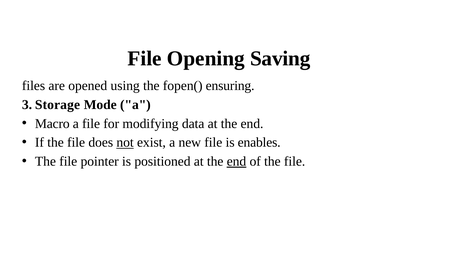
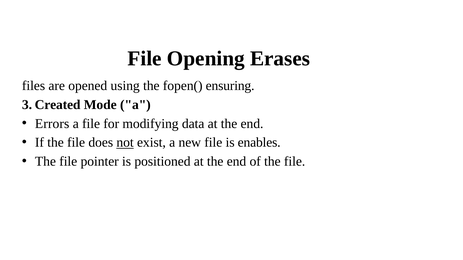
Saving: Saving -> Erases (280, 59)
Storage: Storage -> Created (58, 105)
Macro: Macro -> Errors (52, 124)
end underline: present -> none (236, 162)
